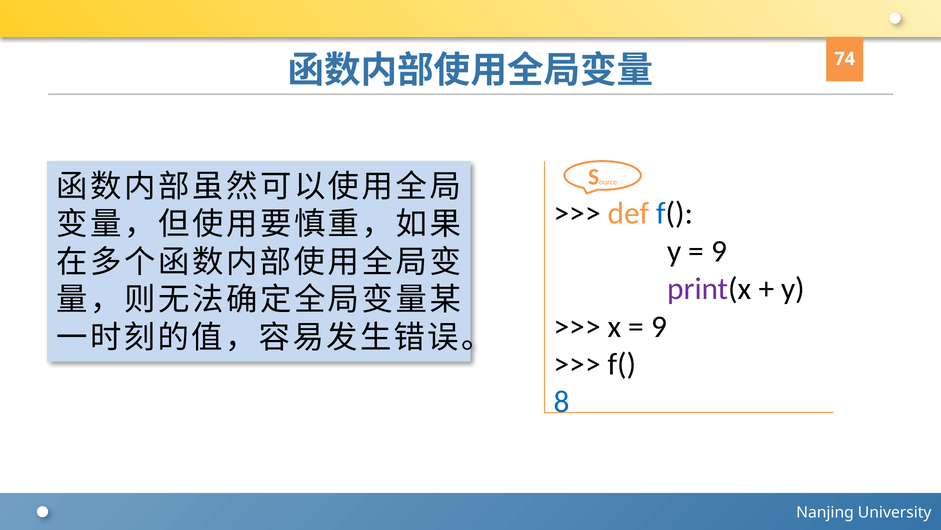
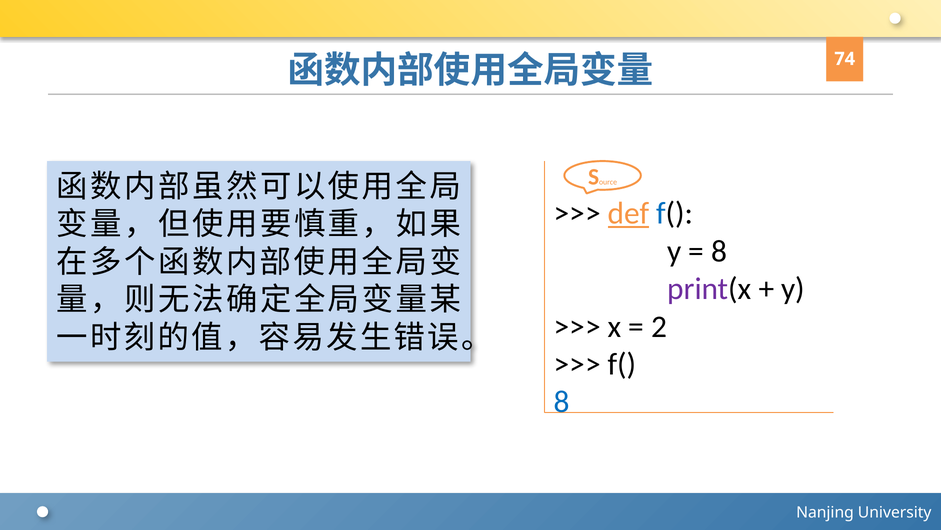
def underline: none -> present (628, 213)
9: 9 -> 8 (719, 251)
9: 9 -> 2 (659, 326)
